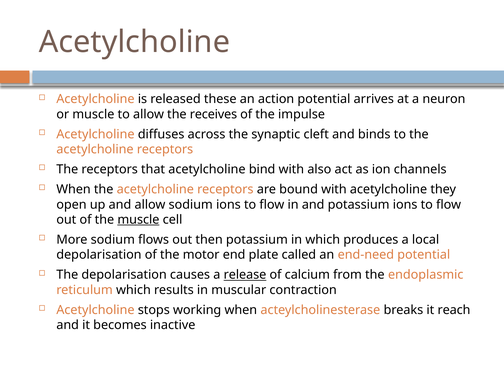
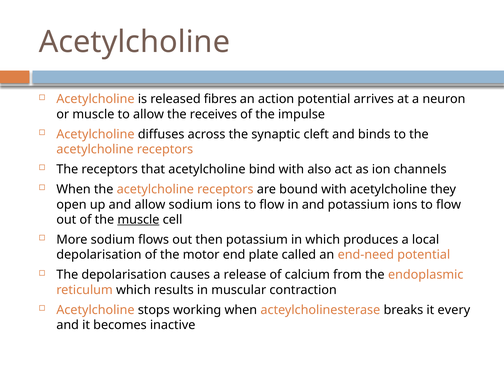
these: these -> fibres (220, 99)
release underline: present -> none (245, 275)
reach: reach -> every (454, 310)
